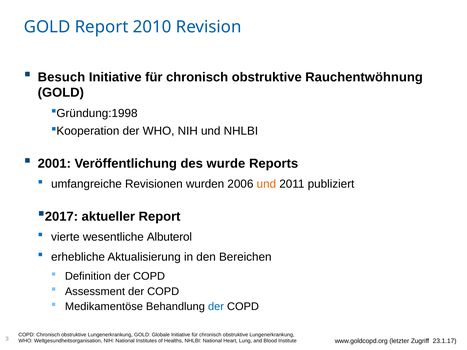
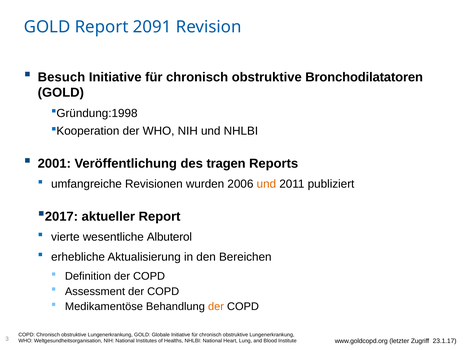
2010: 2010 -> 2091 (152, 27)
Rauchentwöhnung: Rauchentwöhnung -> Bronchodilatatoren (364, 77)
wurde: wurde -> tragen (226, 164)
der colour: blue -> orange (216, 307)
